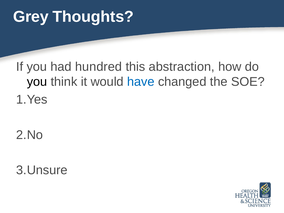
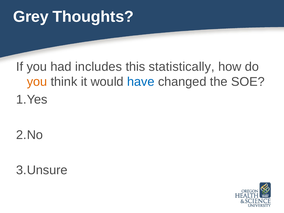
hundred: hundred -> includes (99, 67)
abstraction: abstraction -> statistically (182, 67)
you colour: black -> orange (37, 82)
